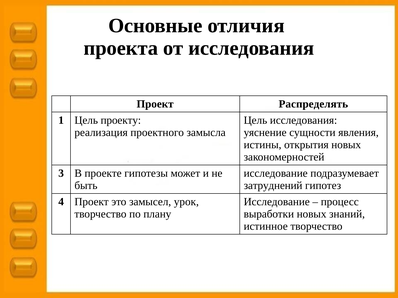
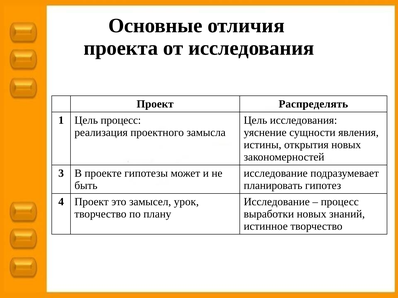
Цель проекту: проекту -> процесс (121, 120)
затруднений: затруднений -> планировать (273, 186)
